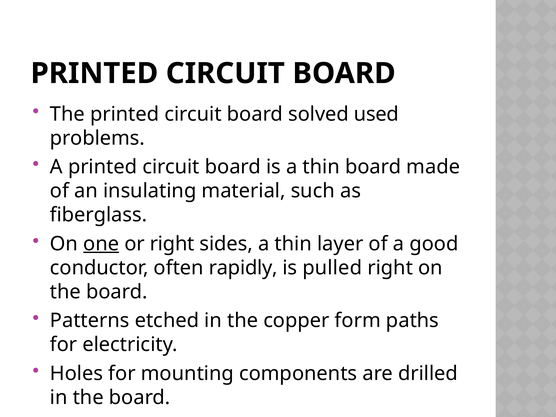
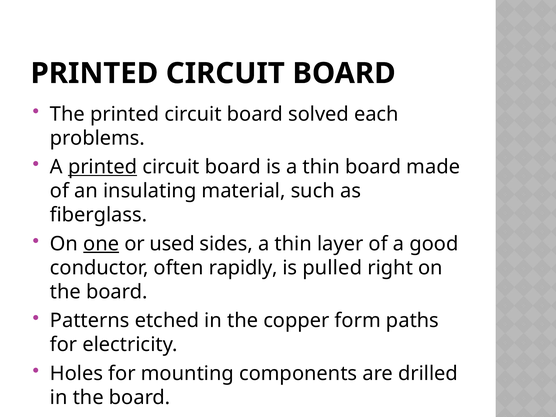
used: used -> each (376, 114)
printed underline: none -> present (103, 167)
or right: right -> used (172, 244)
